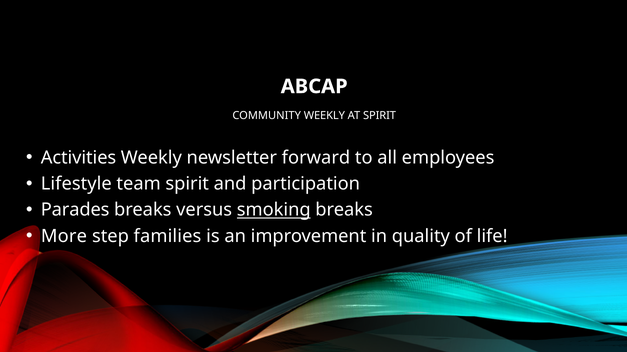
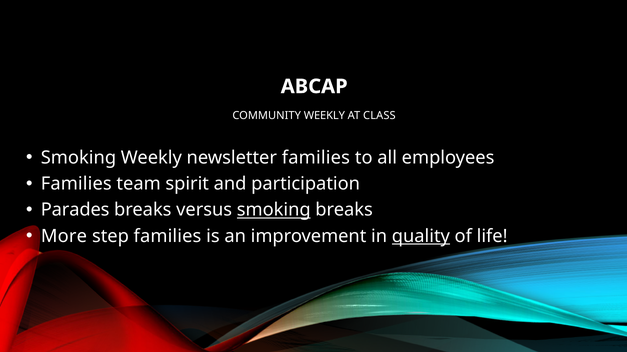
AT SPIRIT: SPIRIT -> CLASS (379, 116)
Activities: Activities -> Smoking (78, 158)
newsletter forward: forward -> families (316, 158)
Lifestyle: Lifestyle -> Families (76, 184)
quality underline: none -> present (421, 237)
